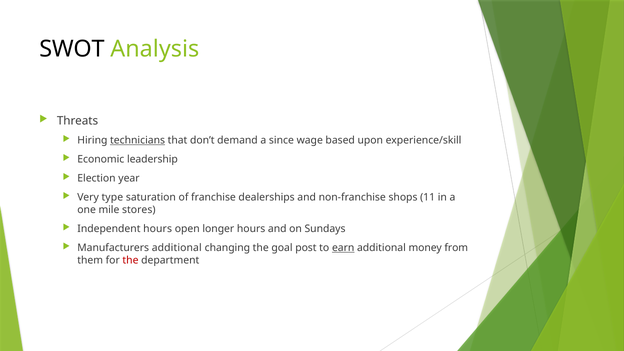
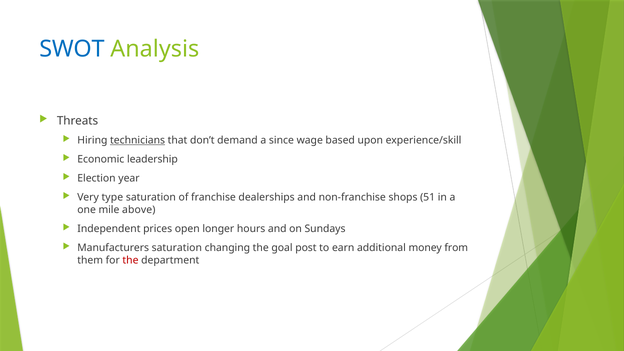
SWOT colour: black -> blue (72, 49)
11: 11 -> 51 (428, 197)
stores: stores -> above (139, 210)
Independent hours: hours -> prices (158, 229)
Manufacturers additional: additional -> saturation (177, 248)
earn underline: present -> none (343, 248)
